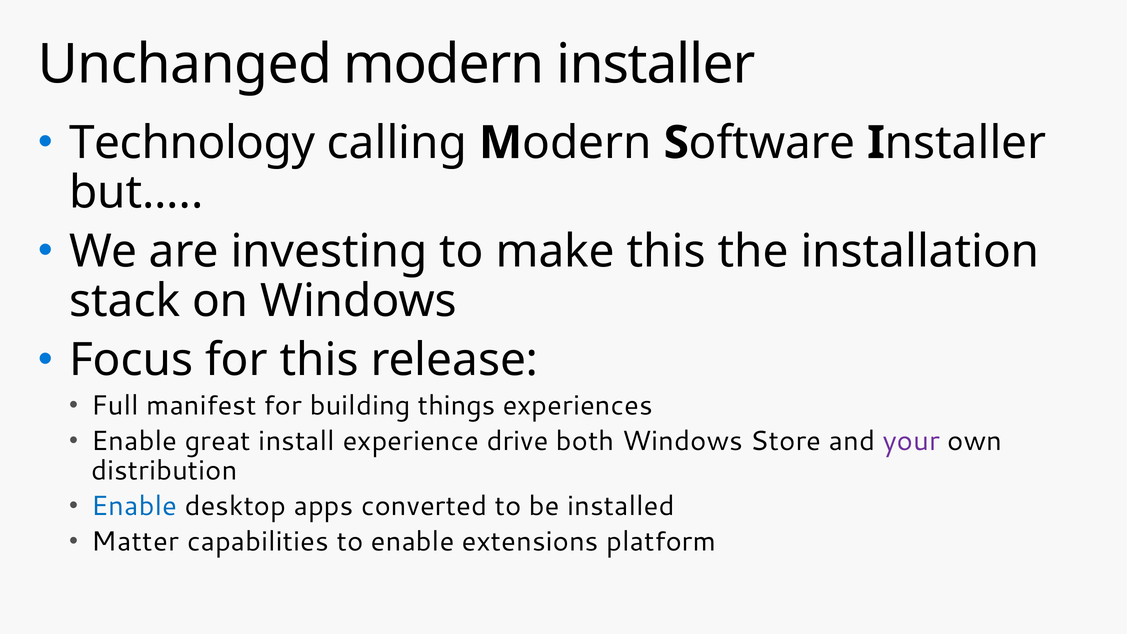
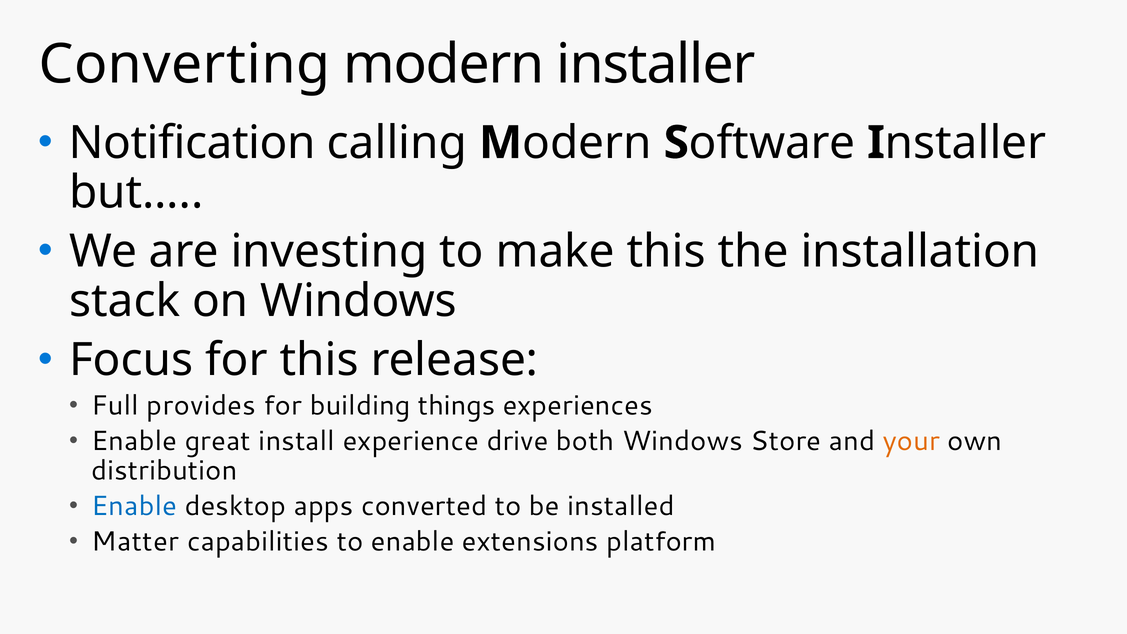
Unchanged: Unchanged -> Converting (184, 65)
Technology: Technology -> Notification (192, 143)
manifest: manifest -> provides (201, 405)
your colour: purple -> orange (911, 441)
